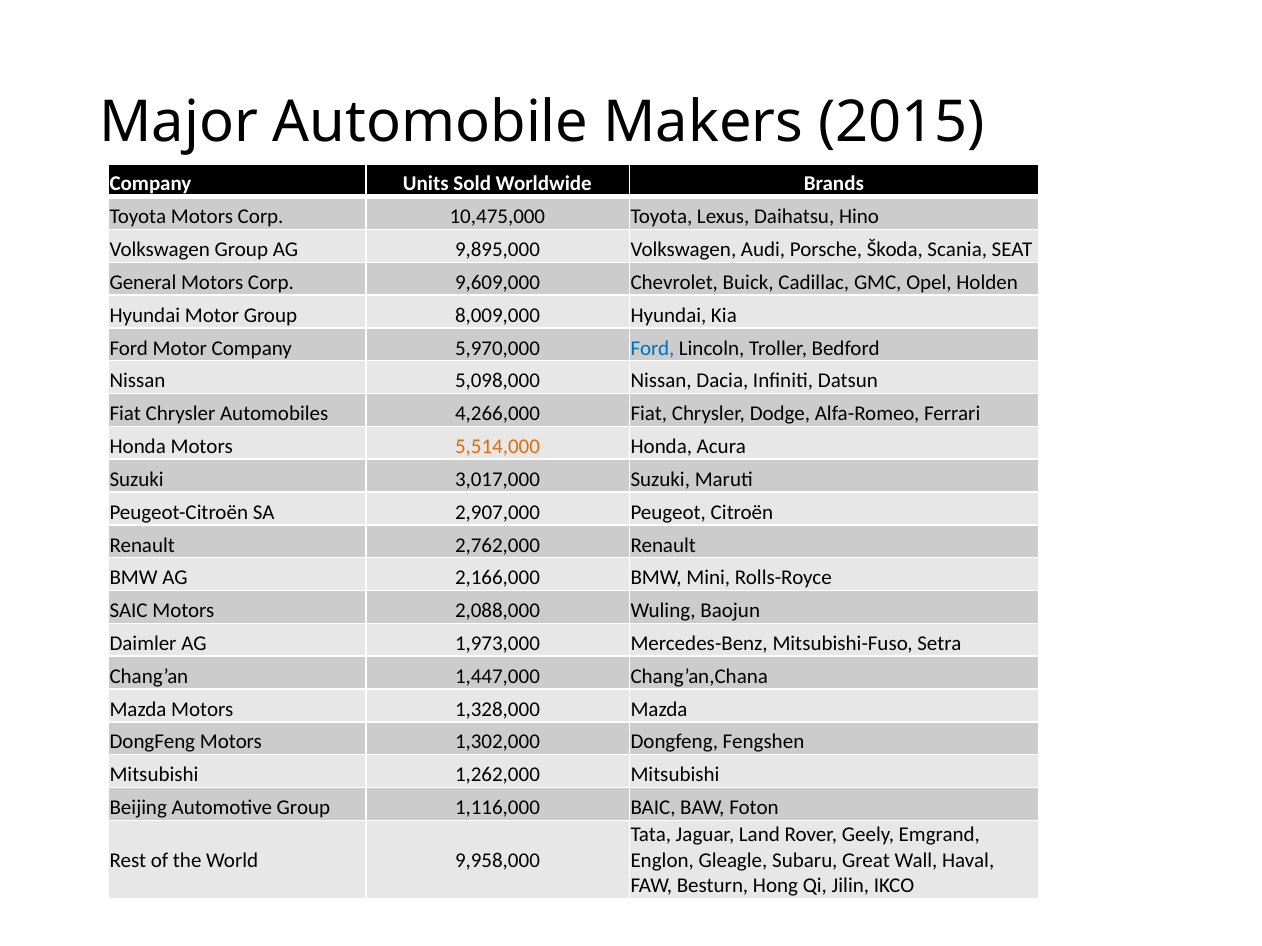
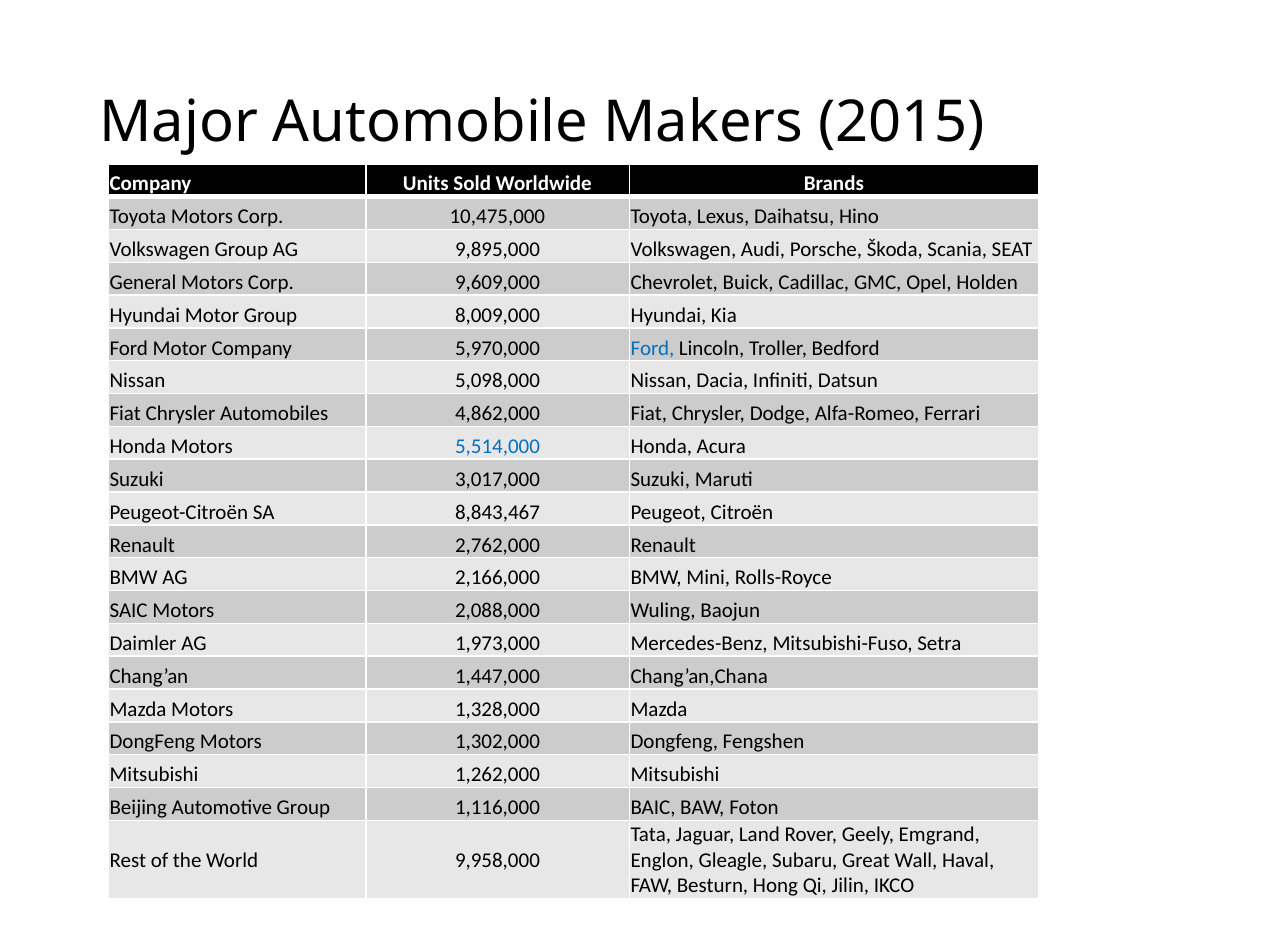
4,266,000: 4,266,000 -> 4,862,000 (498, 414)
5,514,000 colour: orange -> blue (498, 447)
2,907,000: 2,907,000 -> 8,843,467 (498, 513)
